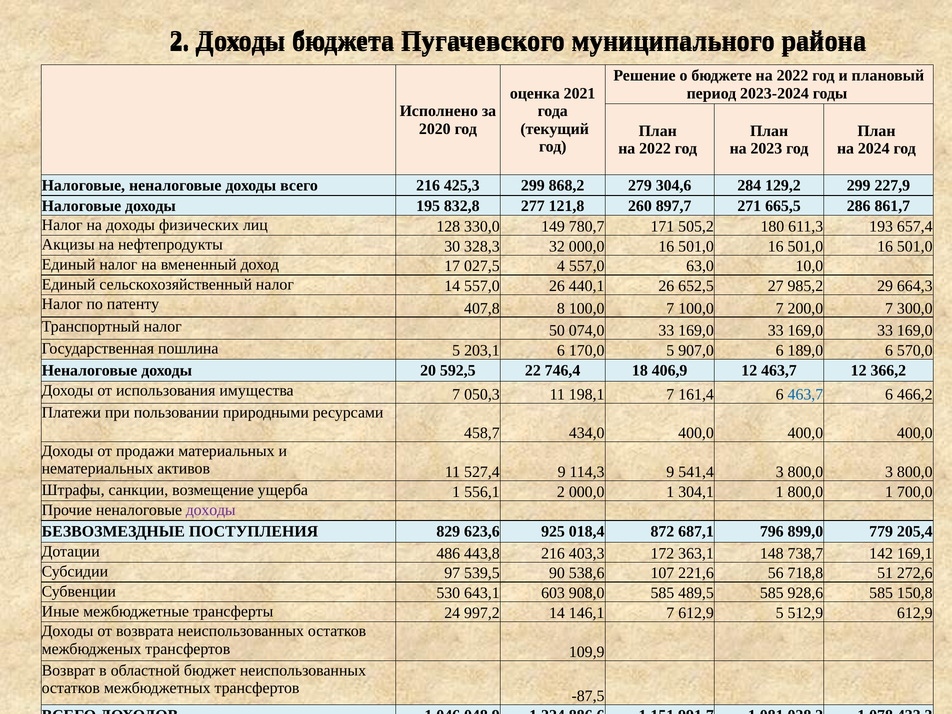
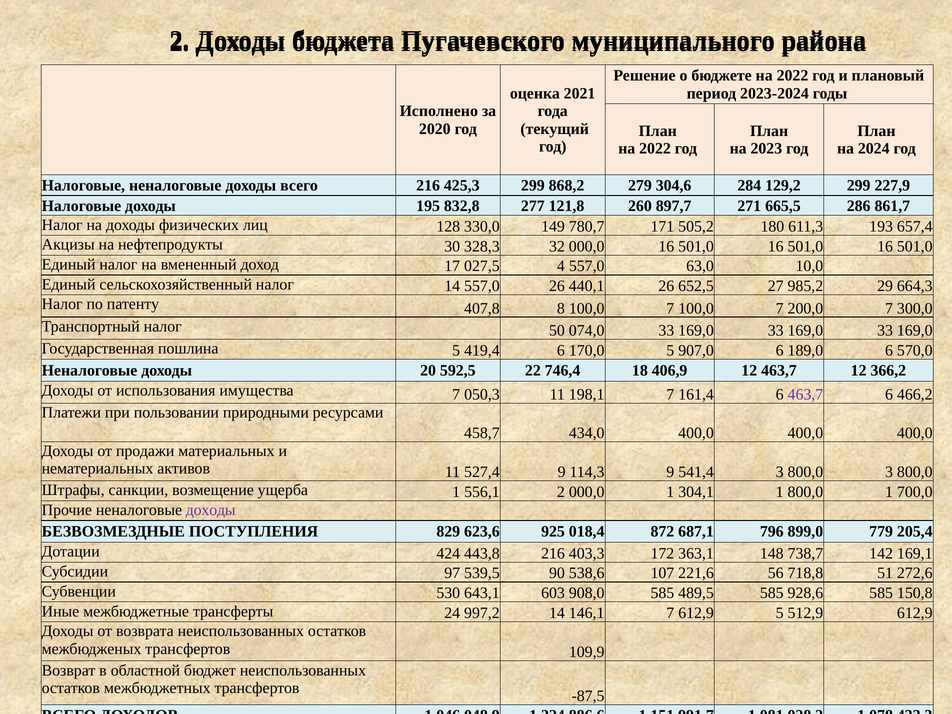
203,1: 203,1 -> 419,4 (482, 350)
463,7 colour: blue -> purple (805, 395)
486: 486 -> 424 (448, 553)
